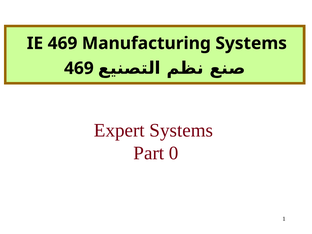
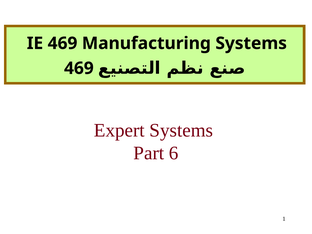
0: 0 -> 6 (174, 153)
